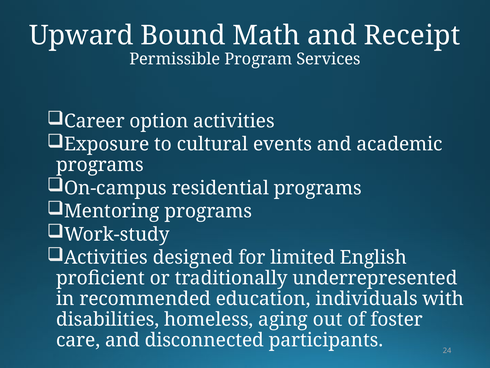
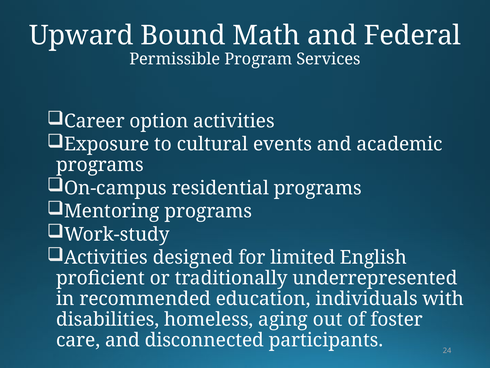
Receipt: Receipt -> Federal (412, 36)
